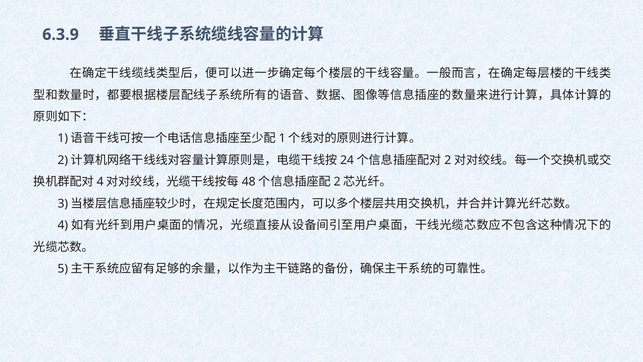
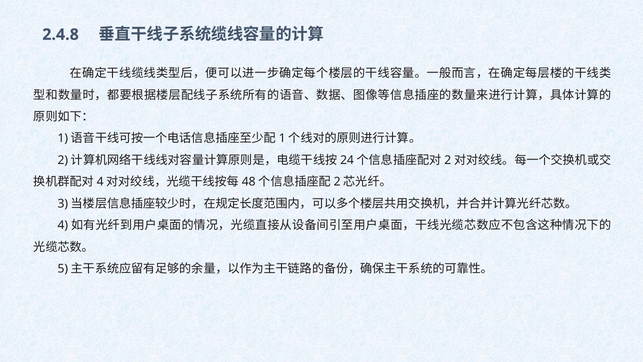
6.3.9: 6.3.9 -> 2.4.8 (61, 35)
